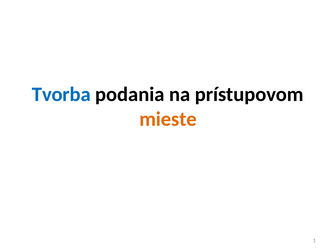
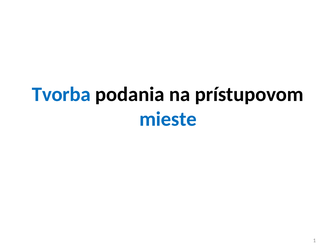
mieste colour: orange -> blue (168, 119)
